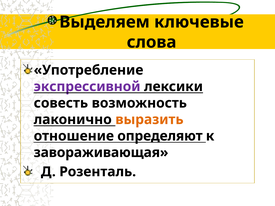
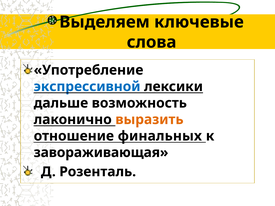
экспрессивной colour: purple -> blue (87, 87)
совесть: совесть -> дальше (61, 103)
определяют: определяют -> финальных (160, 136)
